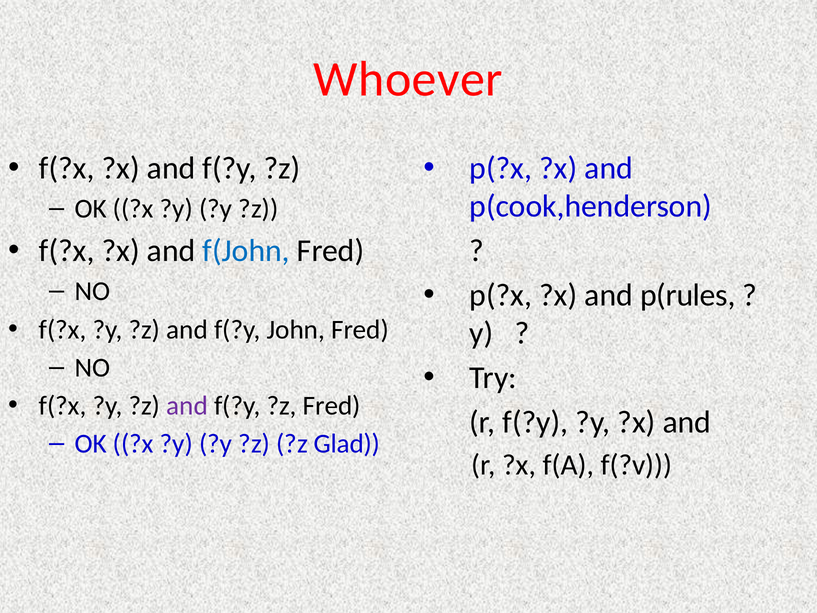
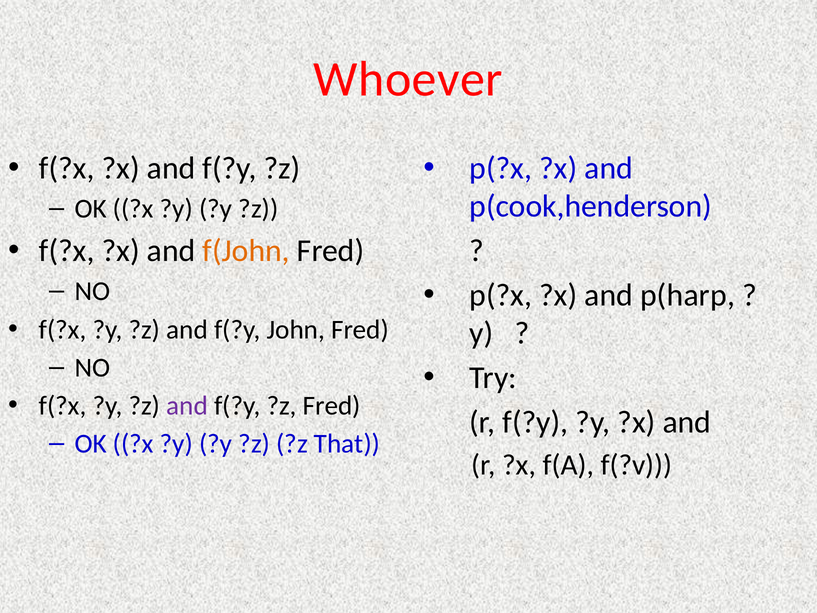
f(John colour: blue -> orange (246, 251)
p(rules: p(rules -> p(harp (688, 295)
Glad: Glad -> That (347, 444)
